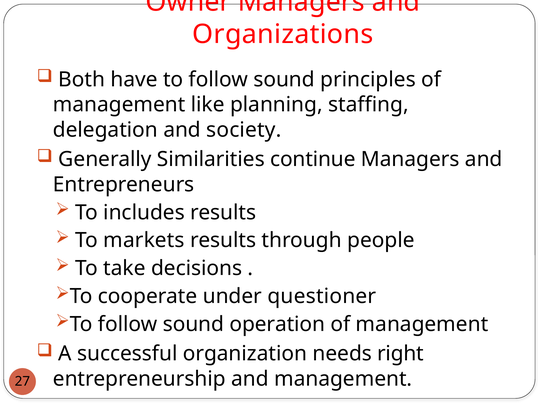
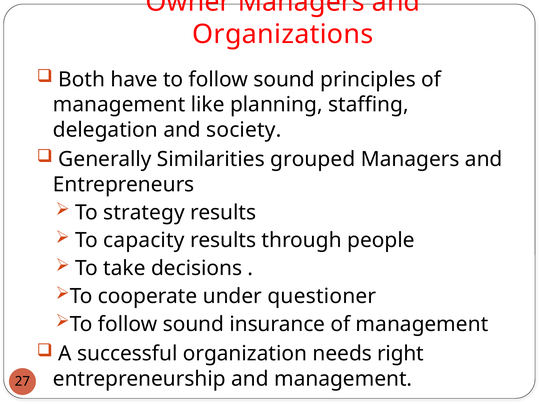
continue: continue -> grouped (313, 159)
includes: includes -> strategy (144, 213)
markets: markets -> capacity (144, 241)
operation: operation -> insurance (277, 324)
